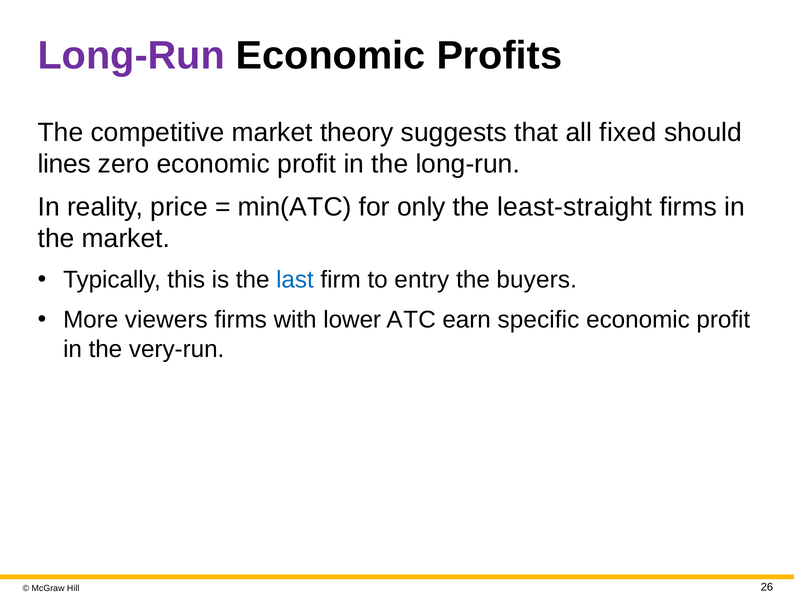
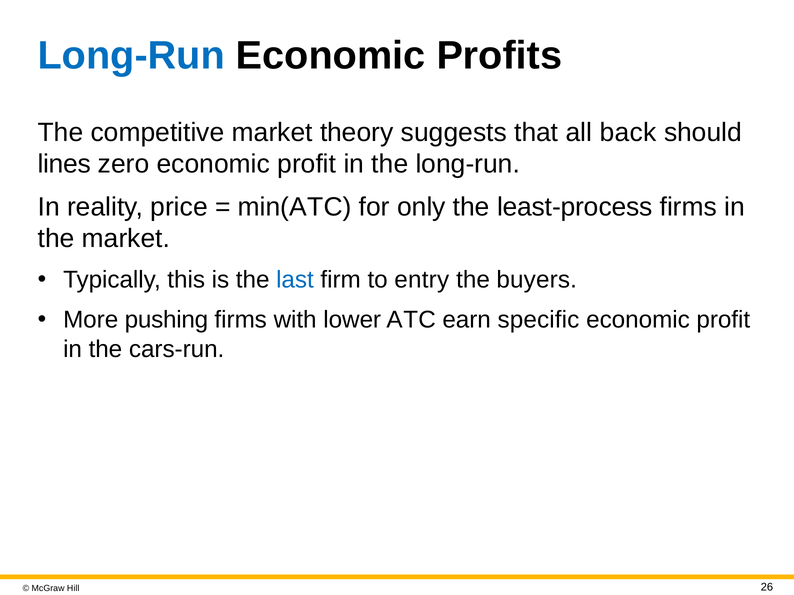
Long-Run colour: purple -> blue (131, 56)
fixed: fixed -> back (628, 133)
least-straight: least-straight -> least-process (575, 207)
viewers: viewers -> pushing (166, 320)
very-run: very-run -> cars-run (177, 349)
